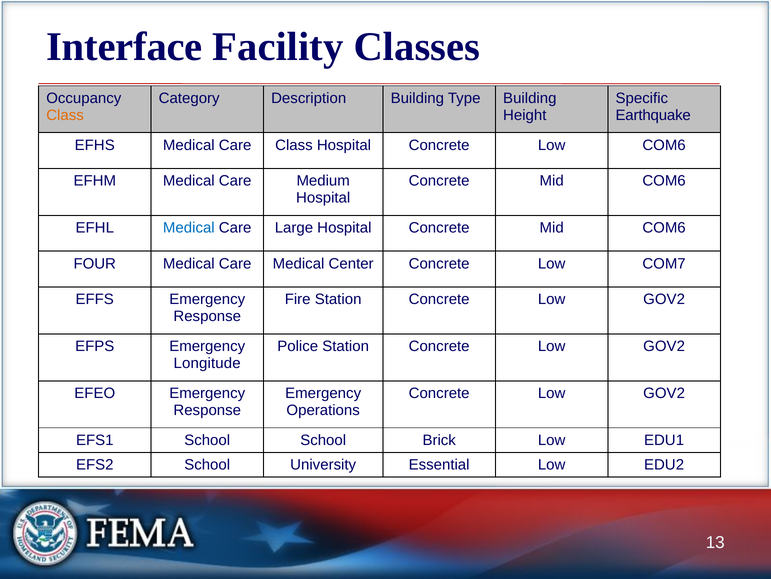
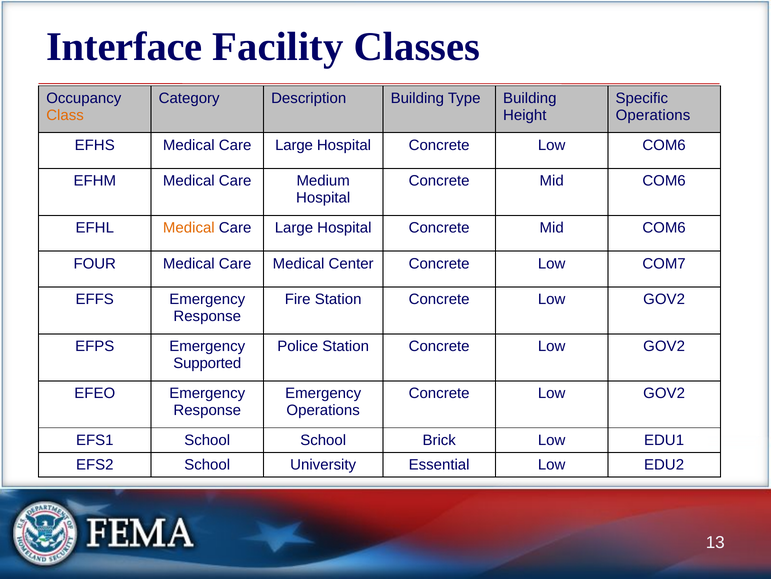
Earthquake: Earthquake -> Operations (653, 115)
EFHS Medical Care Class: Class -> Large (294, 145)
Medical colour: blue -> orange (189, 228)
Longitude: Longitude -> Supported (207, 363)
